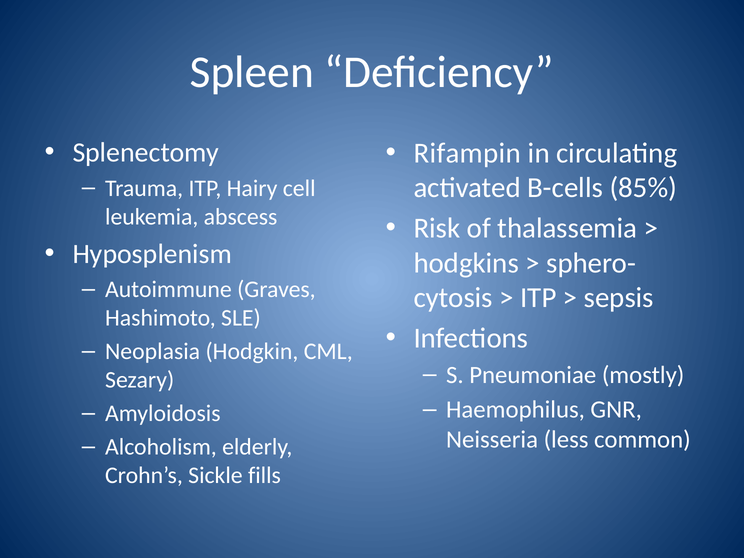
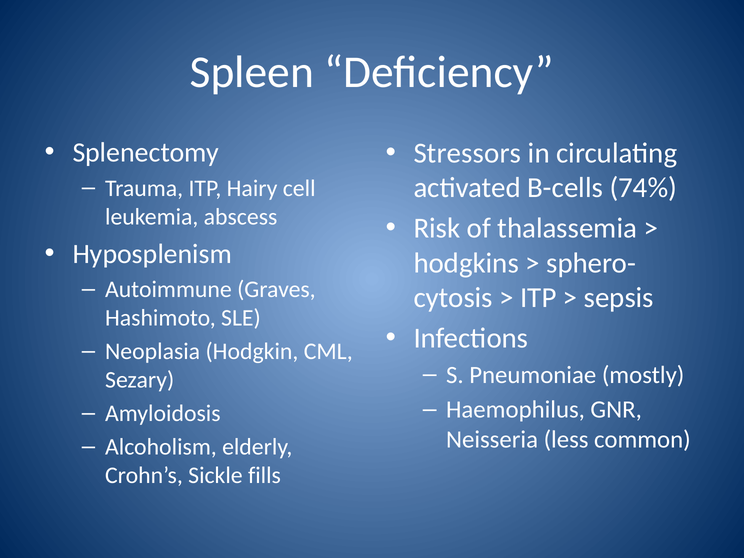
Rifampin: Rifampin -> Stressors (467, 153)
85%: 85% -> 74% (643, 188)
